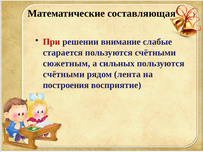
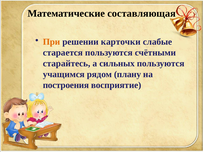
При colour: red -> orange (52, 42)
внимание: внимание -> карточки (121, 42)
сюжетным: сюжетным -> старайтесь (67, 64)
счётными: счётными -> учащимся (64, 74)
лента: лента -> плану (128, 74)
